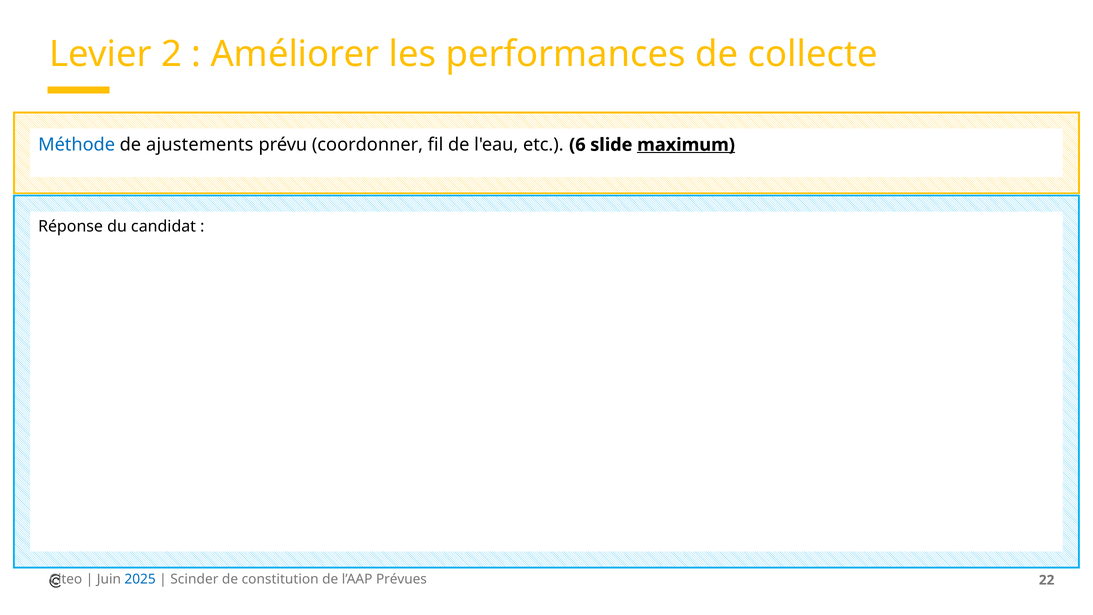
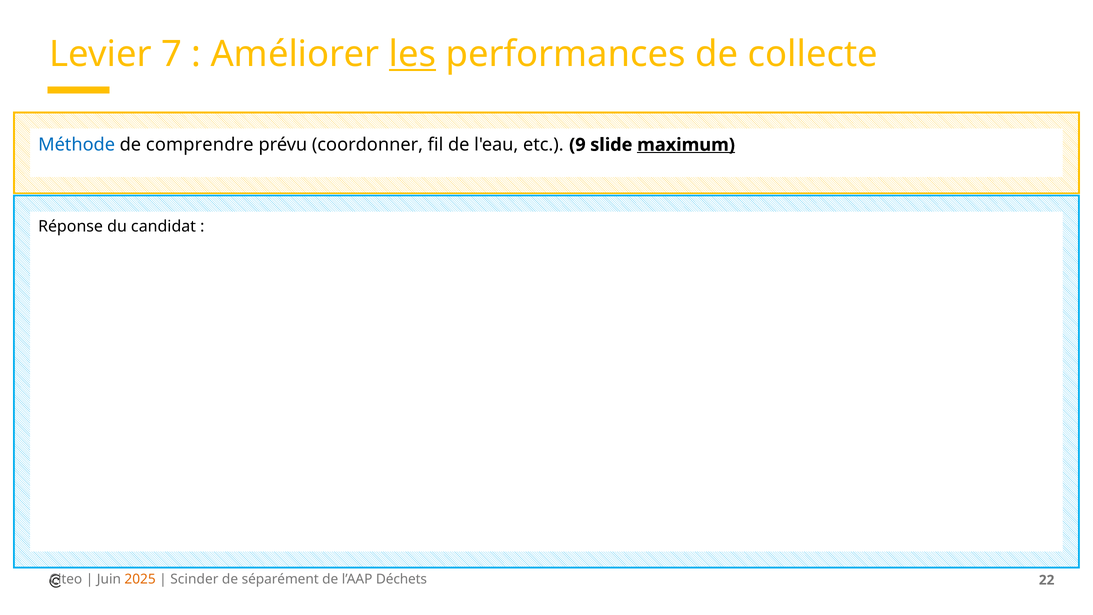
2: 2 -> 7 (171, 54)
les underline: none -> present (413, 54)
ajustements: ajustements -> comprendre (200, 145)
6: 6 -> 9 (577, 145)
2025 colour: blue -> orange (140, 579)
constitution: constitution -> séparément (280, 579)
Prévues: Prévues -> Déchets (401, 579)
